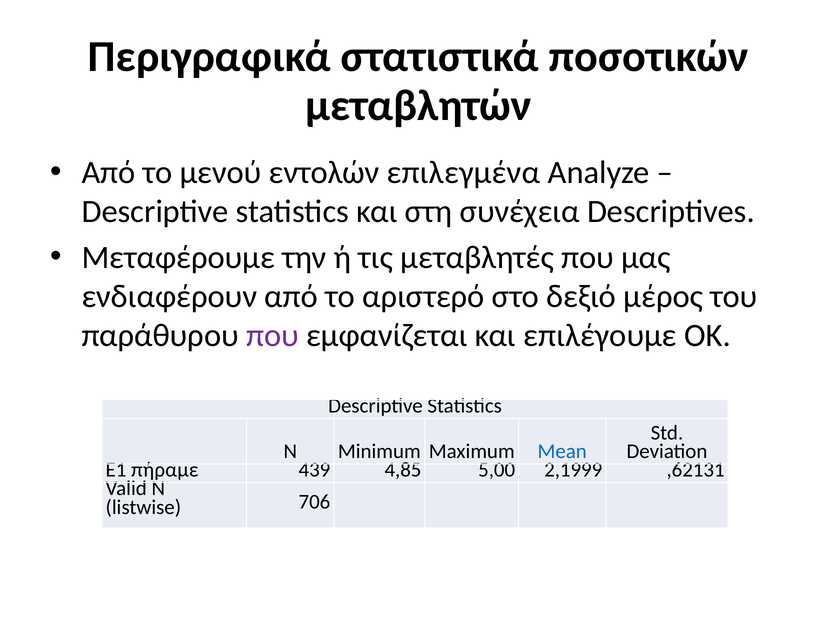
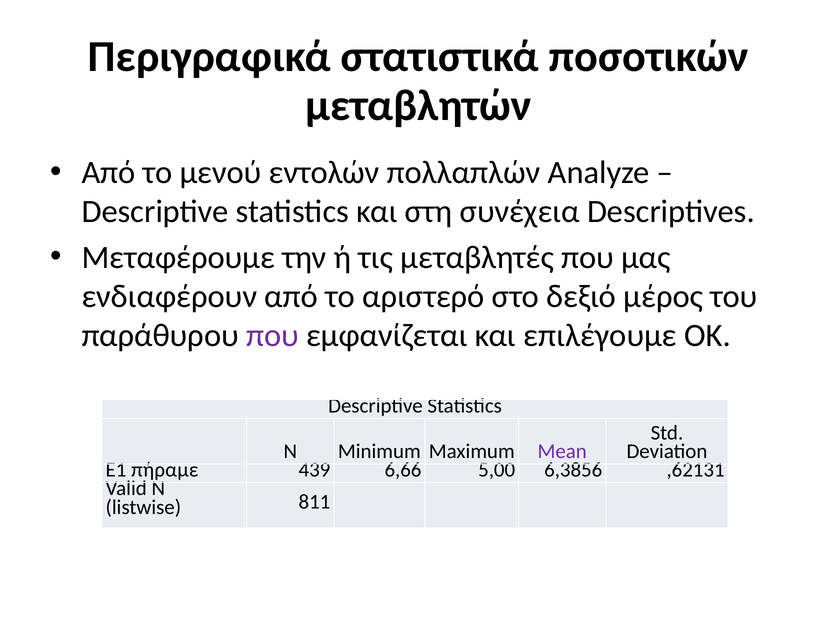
επιλεγμένα: επιλεγμένα -> πολλαπλών (463, 172)
Mean colour: blue -> purple (562, 451)
4,85: 4,85 -> 6,66 (403, 470)
2,1999: 2,1999 -> 6,3856 (573, 470)
706: 706 -> 811 (314, 502)
